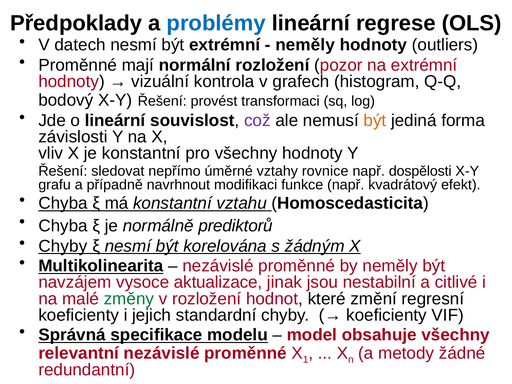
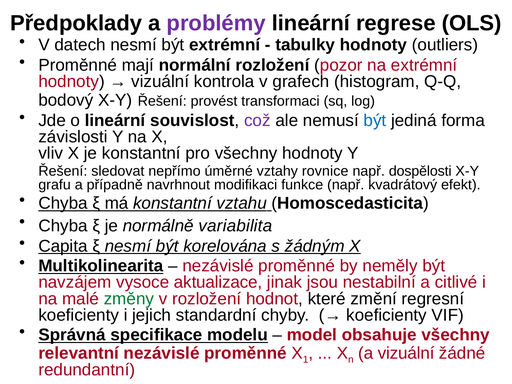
problémy colour: blue -> purple (216, 23)
neměly: neměly -> tabulky (305, 45)
být colour: orange -> blue (375, 120)
prediktorů: prediktorů -> variabilita (235, 226)
Chyby: Chyby -> Capita (63, 246)
a metody: metody -> vizuální (406, 353)
